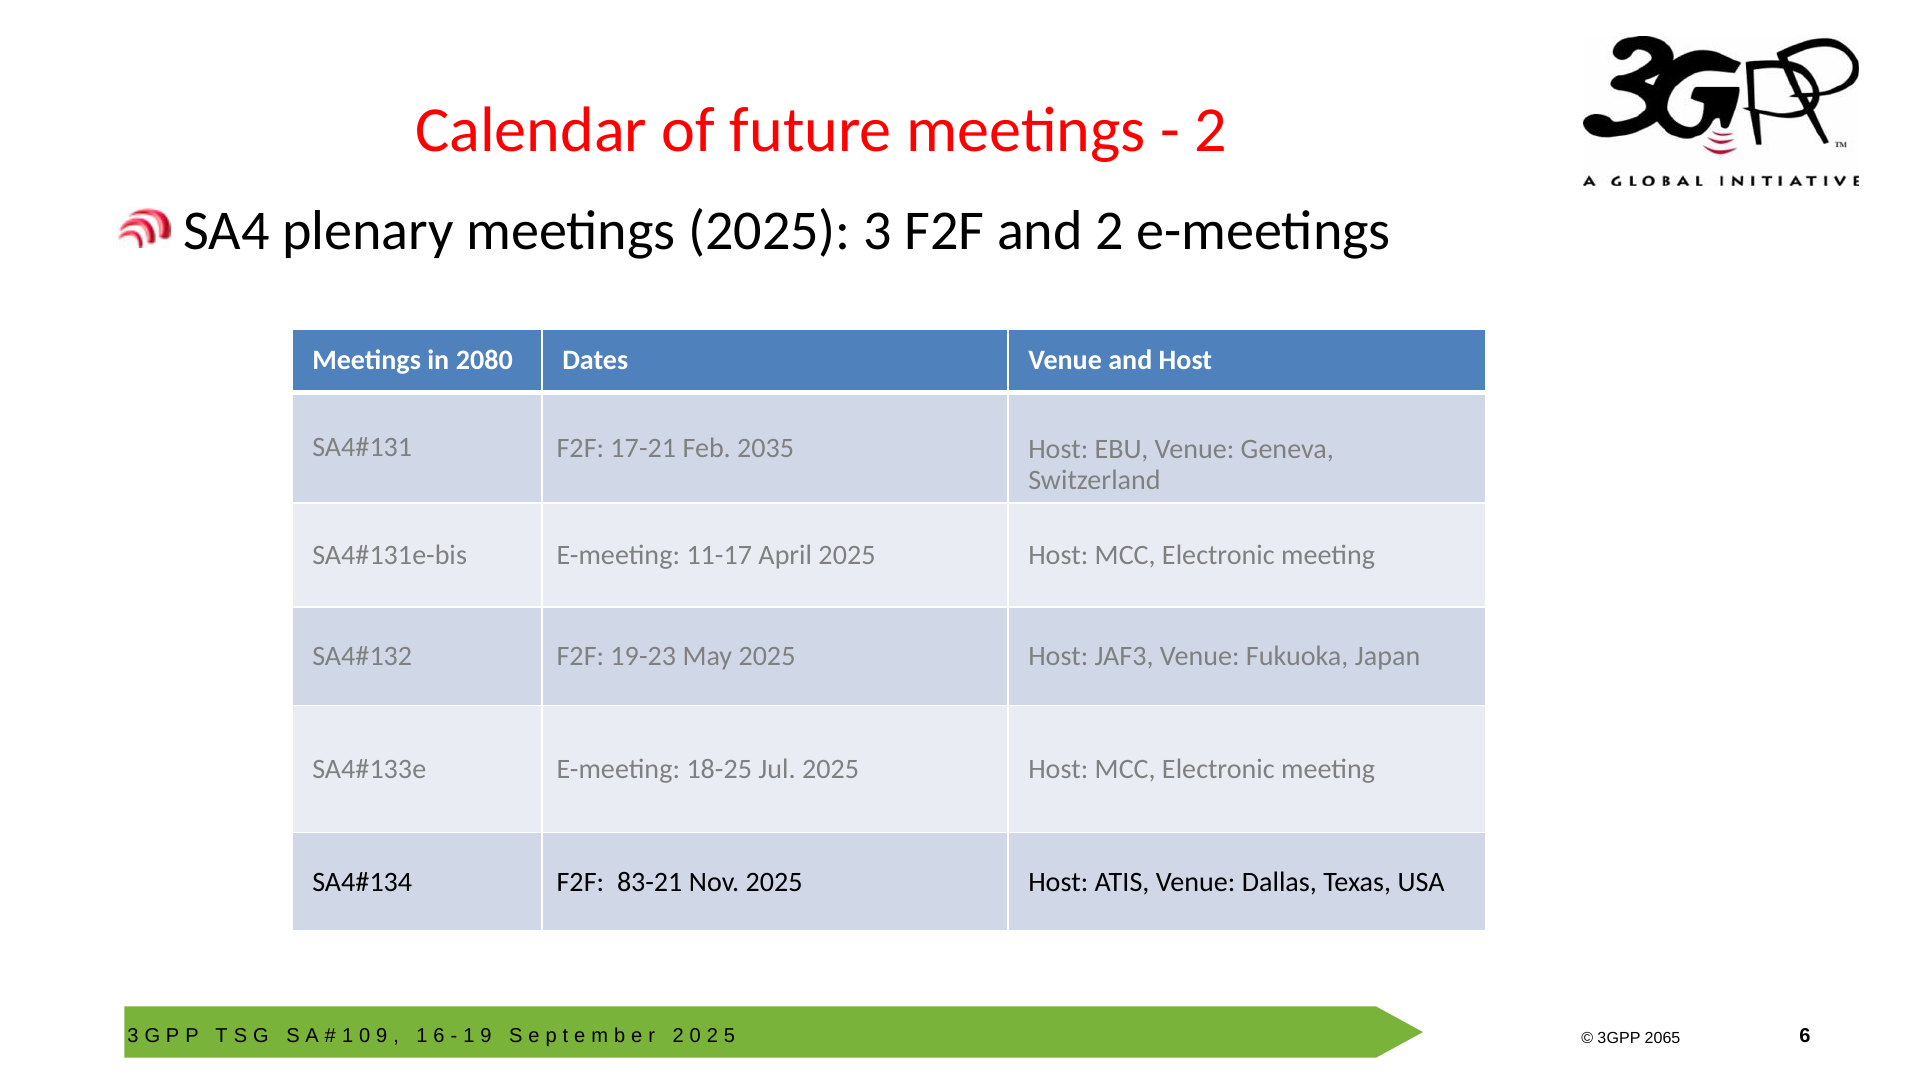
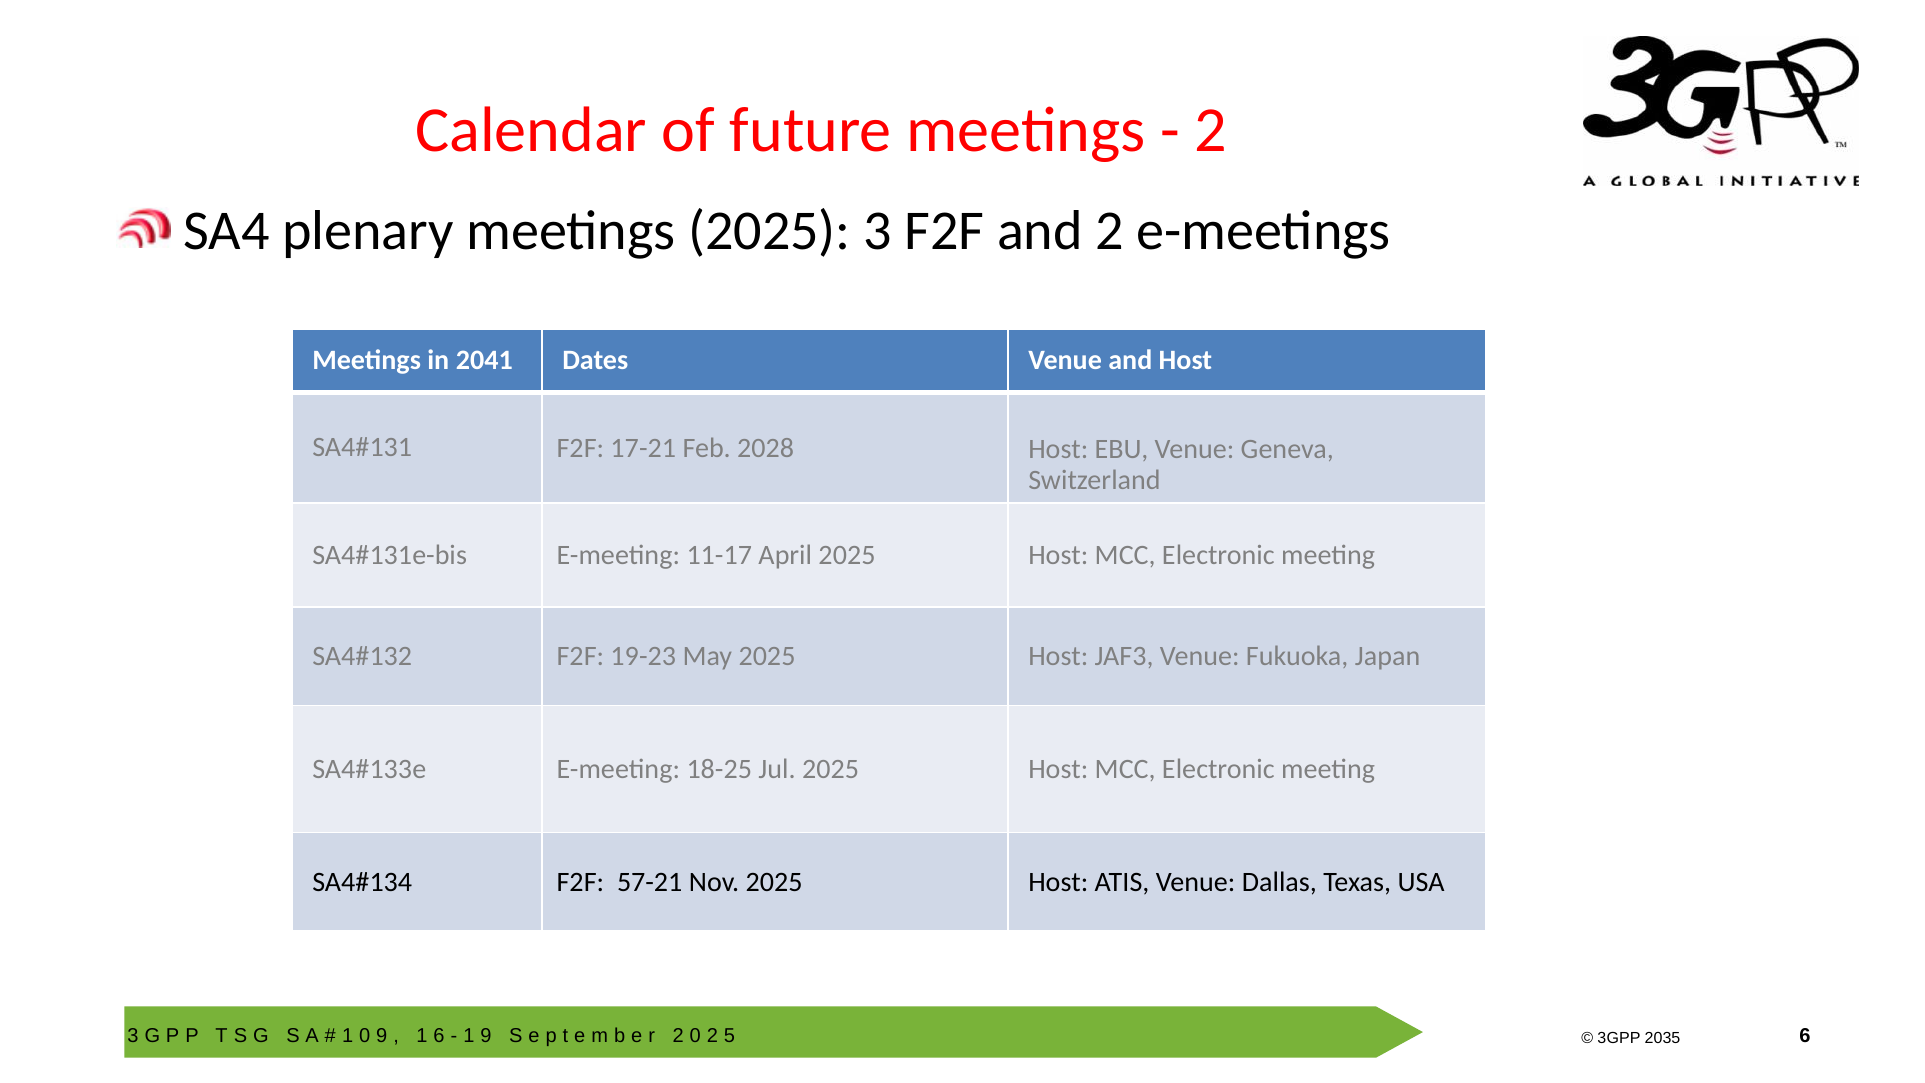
2080: 2080 -> 2041 (484, 361)
2035: 2035 -> 2028 (766, 448)
83-21: 83-21 -> 57-21 (650, 882)
2065: 2065 -> 2035 (1663, 1038)
